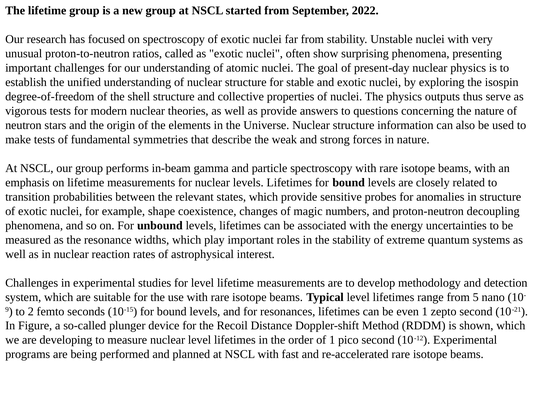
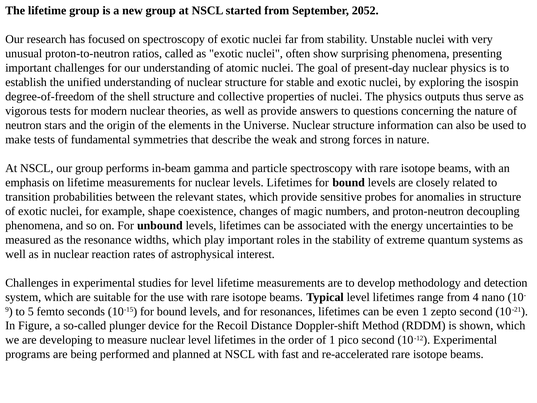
2022: 2022 -> 2052 (365, 11)
5: 5 -> 4 (476, 297)
2: 2 -> 5 (31, 311)
